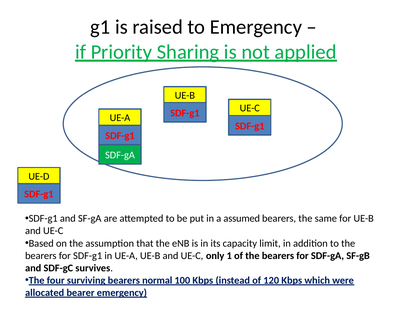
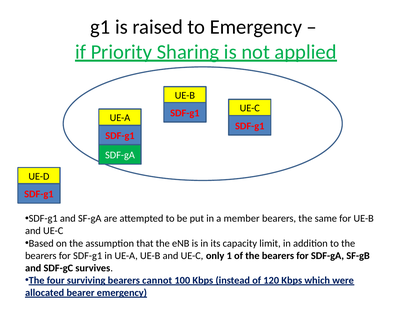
assumed: assumed -> member (242, 219)
normal: normal -> cannot (157, 280)
